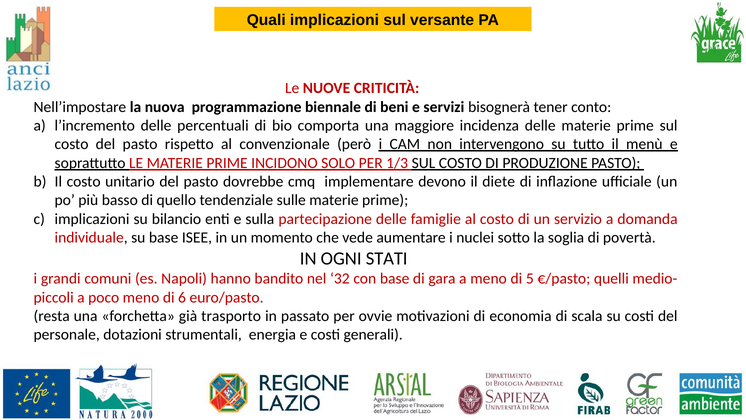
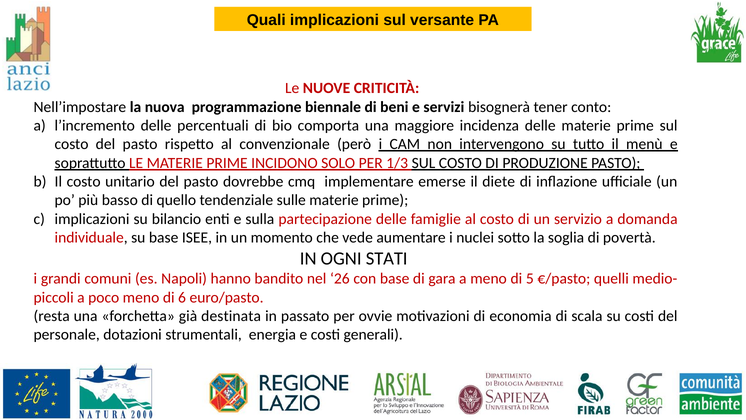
devono: devono -> emerse (442, 181)
32: 32 -> 26 (340, 278)
trasporto: trasporto -> destinata (231, 316)
